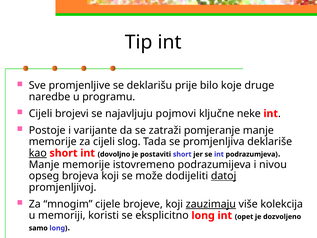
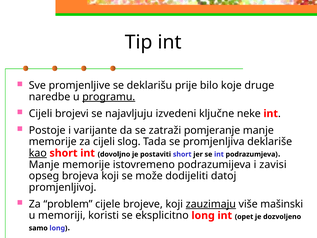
programu underline: none -> present (109, 97)
pojmovi: pojmovi -> izvedeni (176, 113)
nivou: nivou -> zavisi (273, 164)
datoj underline: present -> none (224, 176)
mnogim: mnogim -> problem (68, 204)
kolekcija: kolekcija -> mašinski (282, 204)
